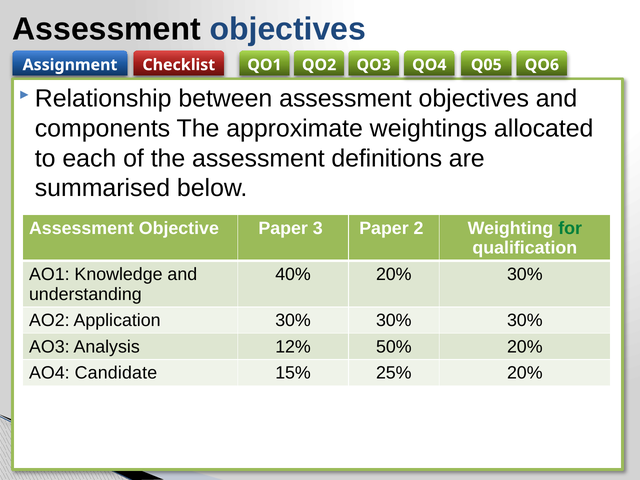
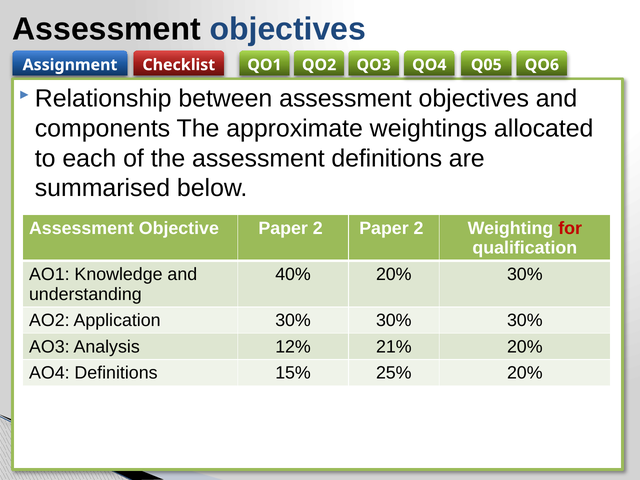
Objective Paper 3: 3 -> 2 (318, 228)
for colour: green -> red (570, 228)
50%: 50% -> 21% (394, 347)
AO4 Candidate: Candidate -> Definitions (116, 373)
